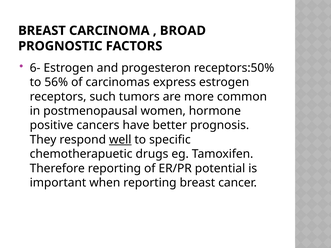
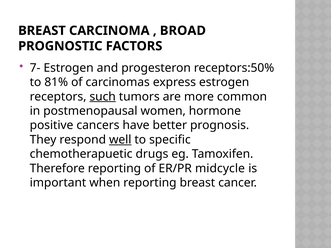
6-: 6- -> 7- (35, 68)
56%: 56% -> 81% (56, 82)
such underline: none -> present (103, 97)
potential: potential -> midcycle (220, 169)
